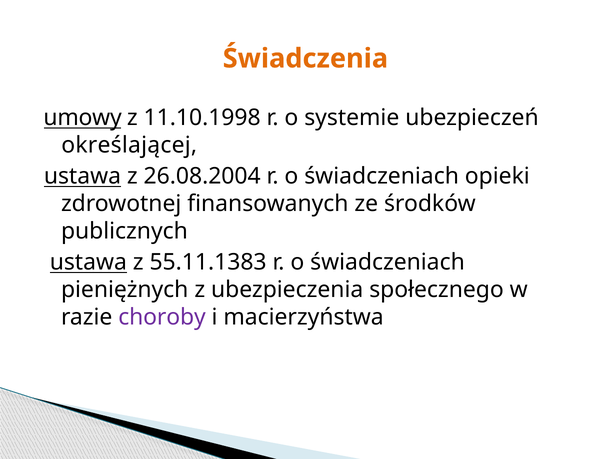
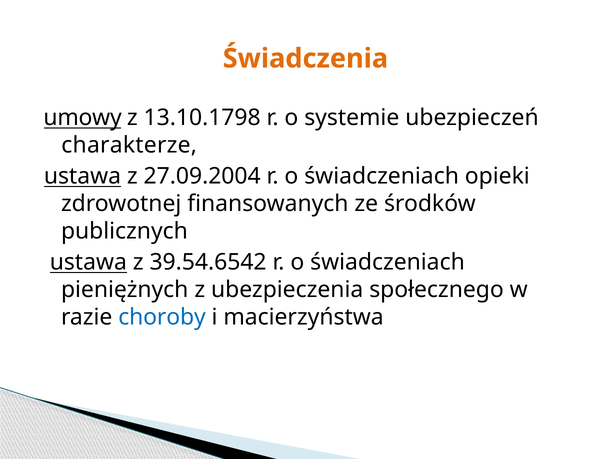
11.10.1998: 11.10.1998 -> 13.10.1798 (202, 117)
określającej: określającej -> charakterze (129, 145)
26.08.2004: 26.08.2004 -> 27.09.2004 (202, 176)
55.11.1383: 55.11.1383 -> 39.54.6542 (208, 262)
choroby colour: purple -> blue (162, 317)
